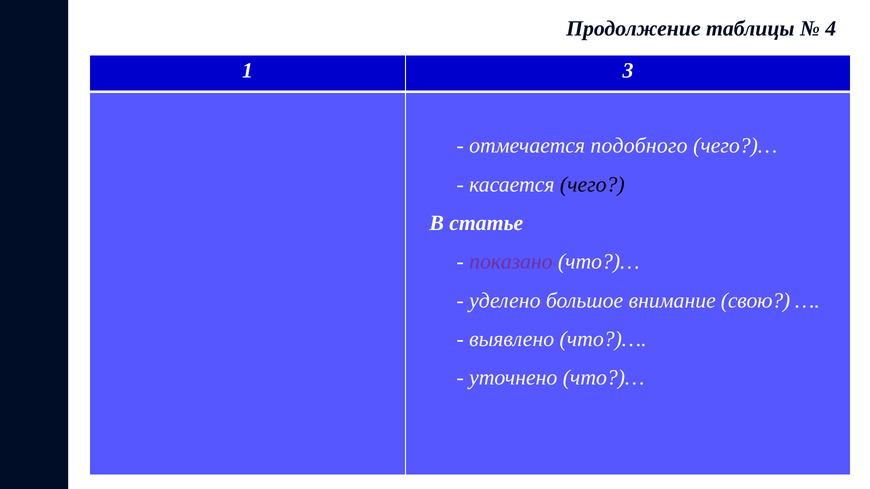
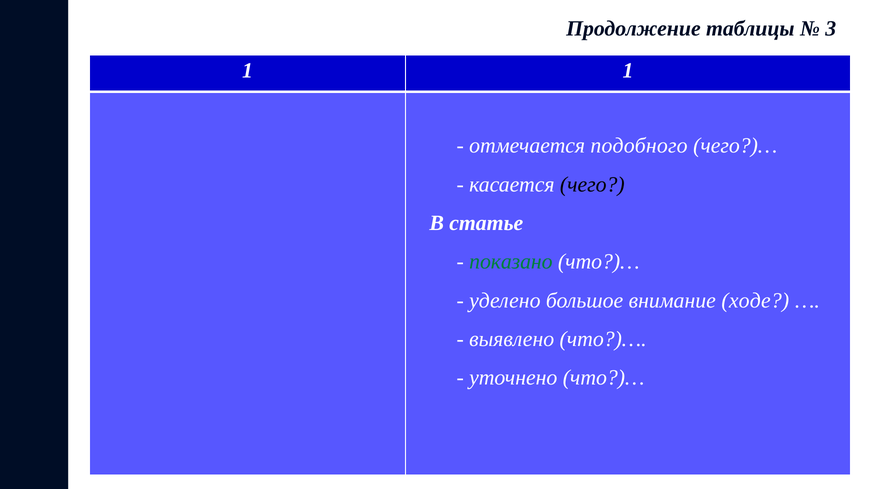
4: 4 -> 3 (831, 29)
1 3: 3 -> 1 (628, 71)
показано colour: purple -> green (511, 262)
свою: свою -> ходе (755, 301)
